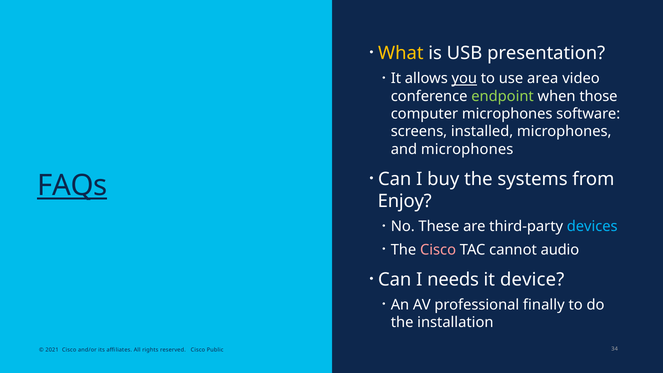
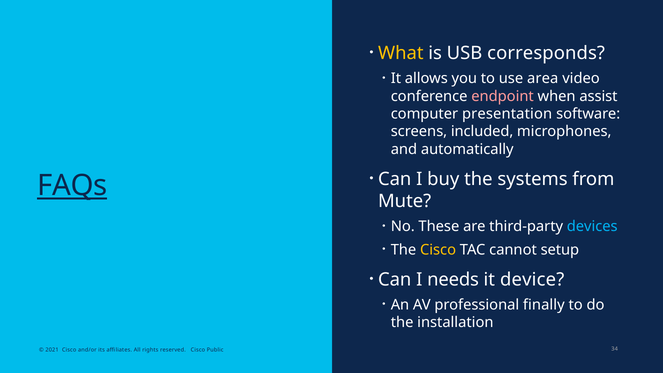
presentation: presentation -> corresponds (546, 53)
you underline: present -> none (464, 79)
endpoint colour: light green -> pink (503, 96)
those: those -> assist (598, 96)
computer microphones: microphones -> presentation (507, 114)
installed: installed -> included (482, 132)
and microphones: microphones -> automatically (467, 149)
Enjoy: Enjoy -> Mute (405, 201)
Cisco colour: pink -> yellow (438, 250)
audio: audio -> setup (560, 250)
